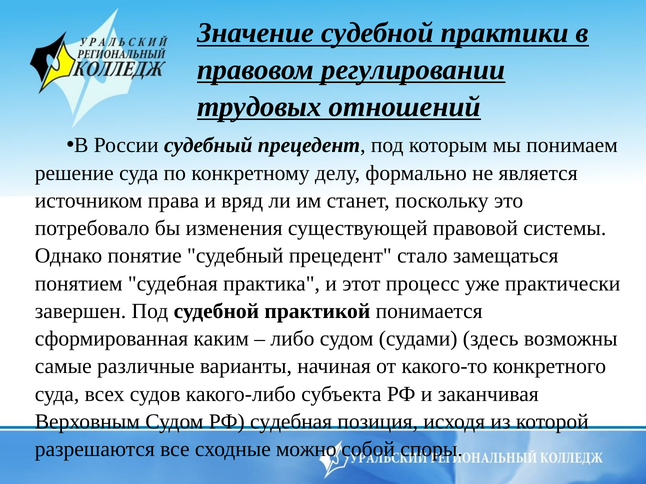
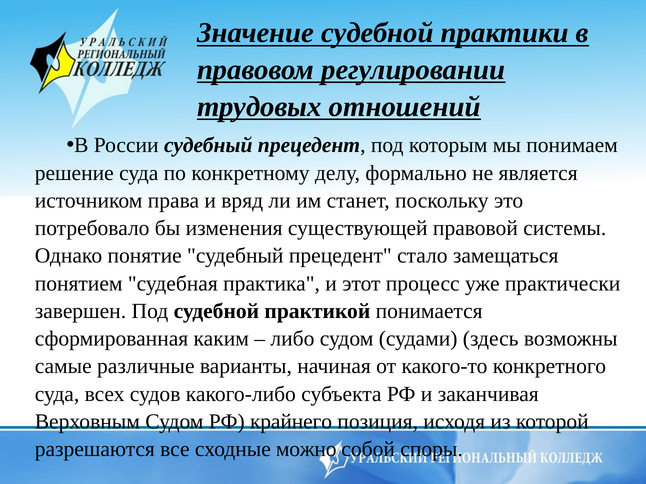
РФ судебная: судебная -> крайнего (291, 422)
